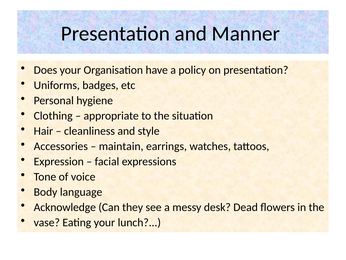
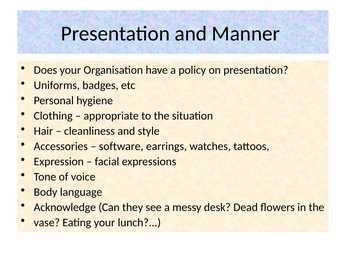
maintain: maintain -> software (121, 146)
